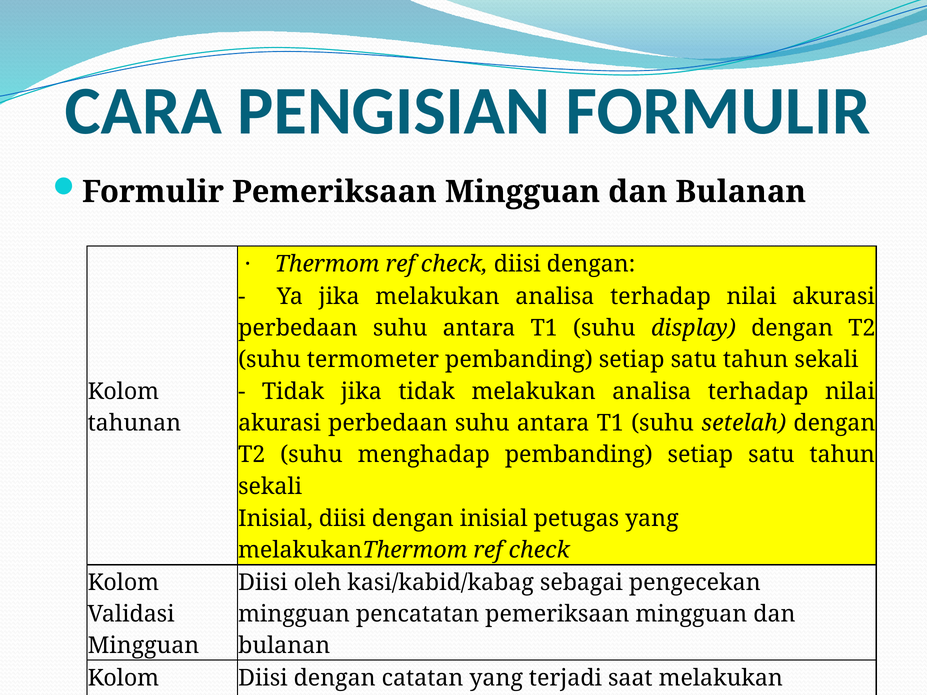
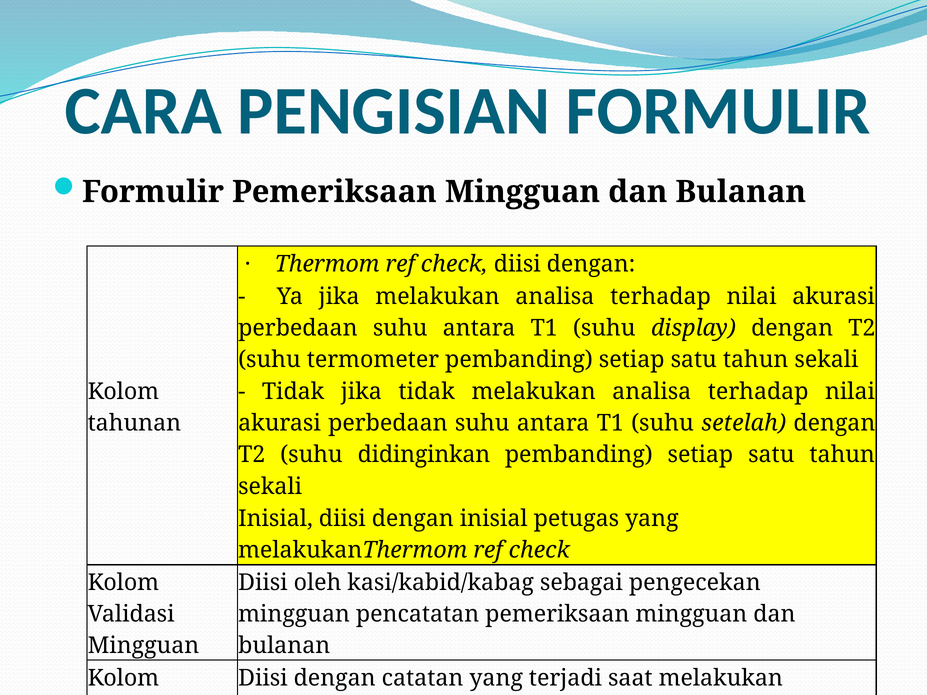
menghadap: menghadap -> didinginkan (424, 455)
